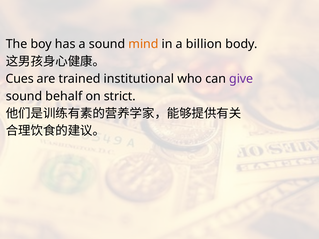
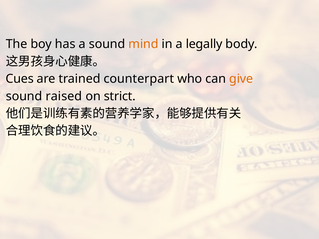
billion: billion -> legally (204, 44)
institutional: institutional -> counterpart (139, 79)
give colour: purple -> orange (241, 79)
behalf: behalf -> raised (64, 96)
